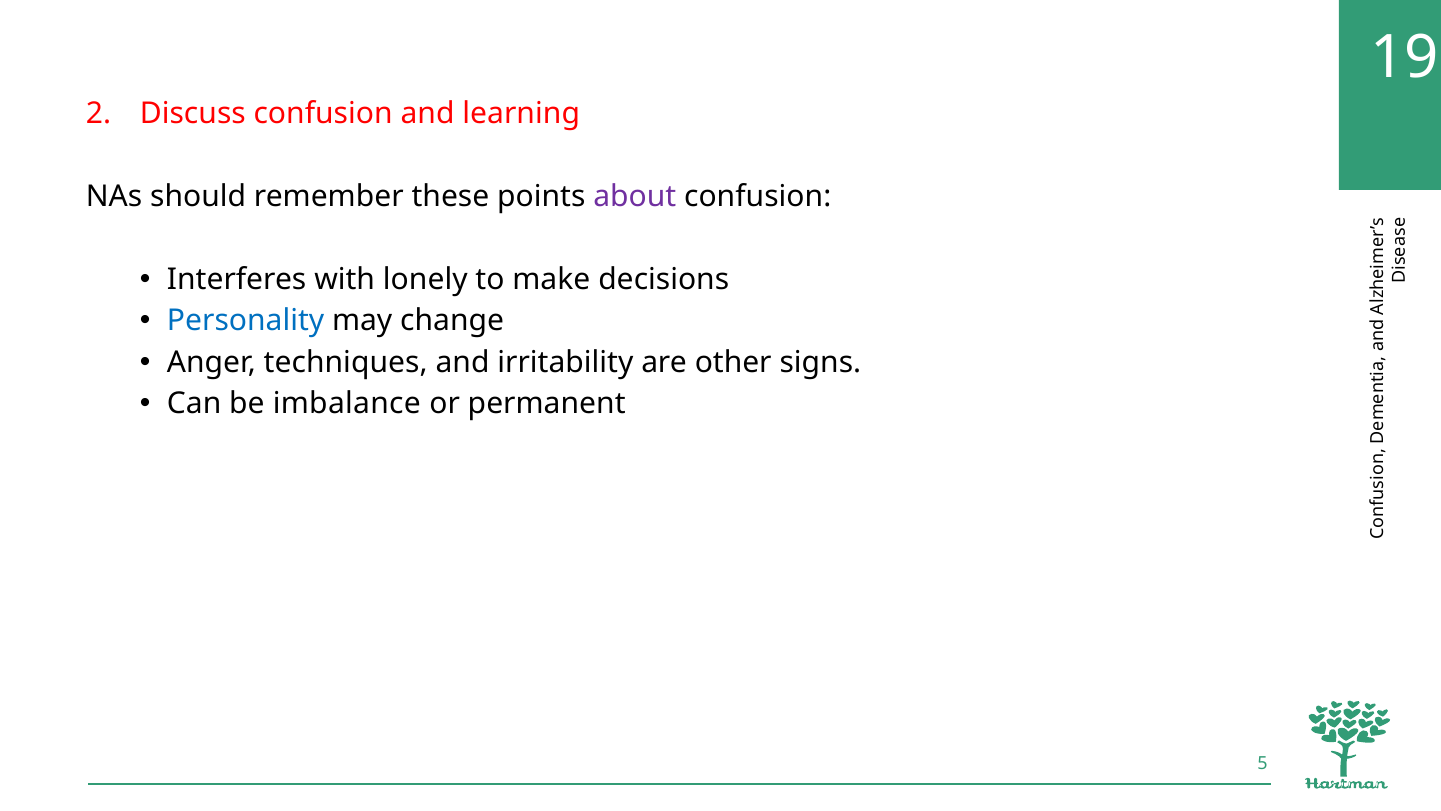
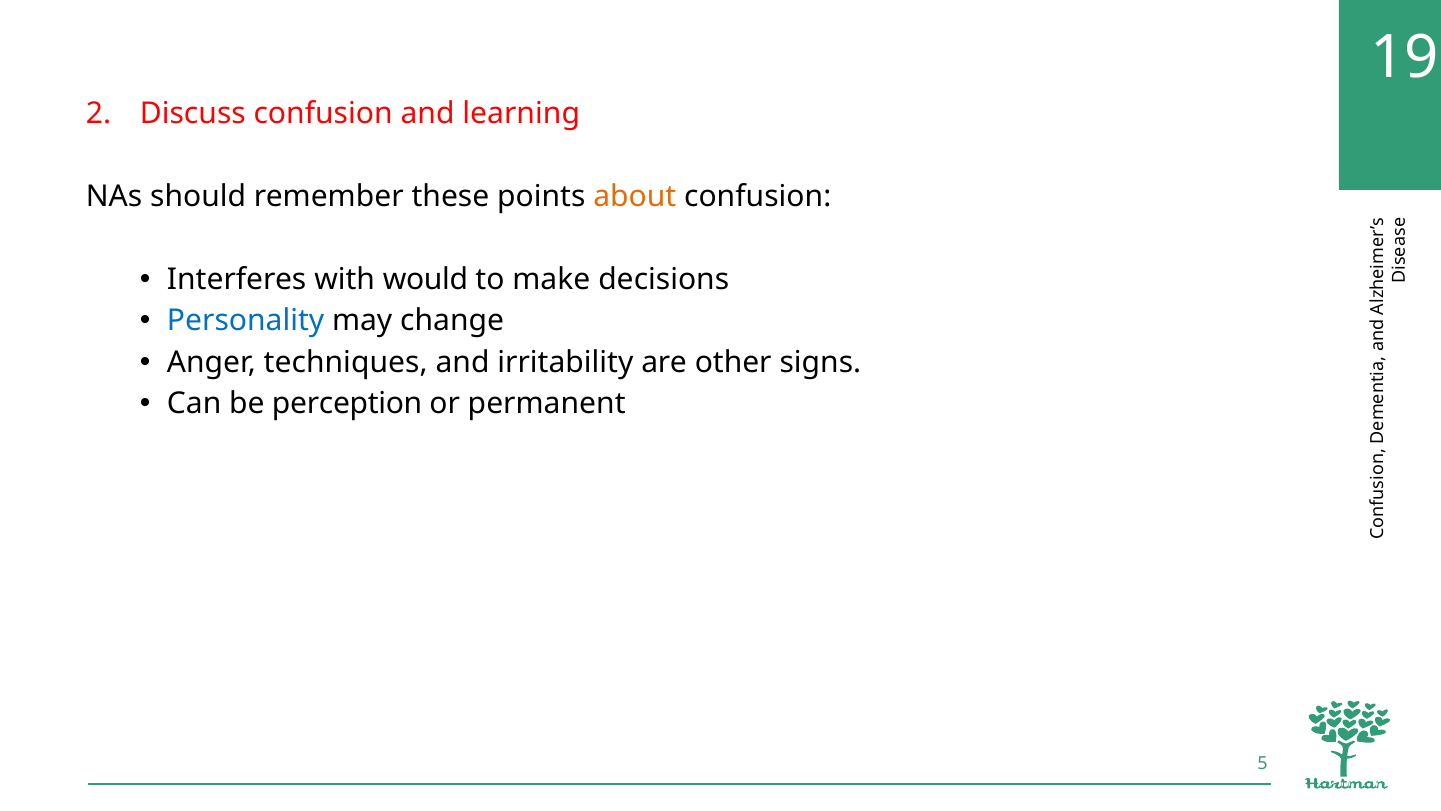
about colour: purple -> orange (635, 197)
lonely: lonely -> would (425, 279)
imbalance: imbalance -> perception (347, 404)
